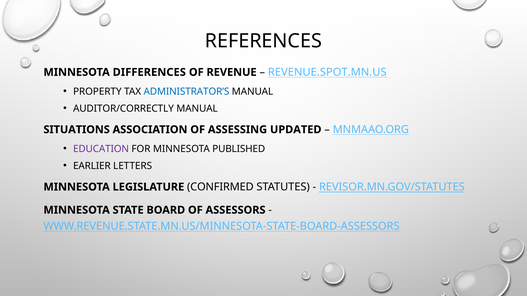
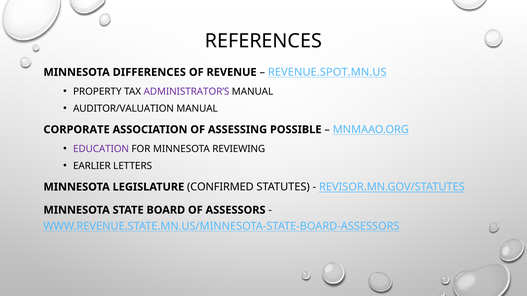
ADMINISTRATOR’S colour: blue -> purple (186, 92)
AUDITOR/CORRECTLY: AUDITOR/CORRECTLY -> AUDITOR/VALUATION (123, 109)
SITUATIONS: SITUATIONS -> CORPORATE (77, 130)
UPDATED: UPDATED -> POSSIBLE (296, 130)
PUBLISHED: PUBLISHED -> REVIEWING (239, 149)
